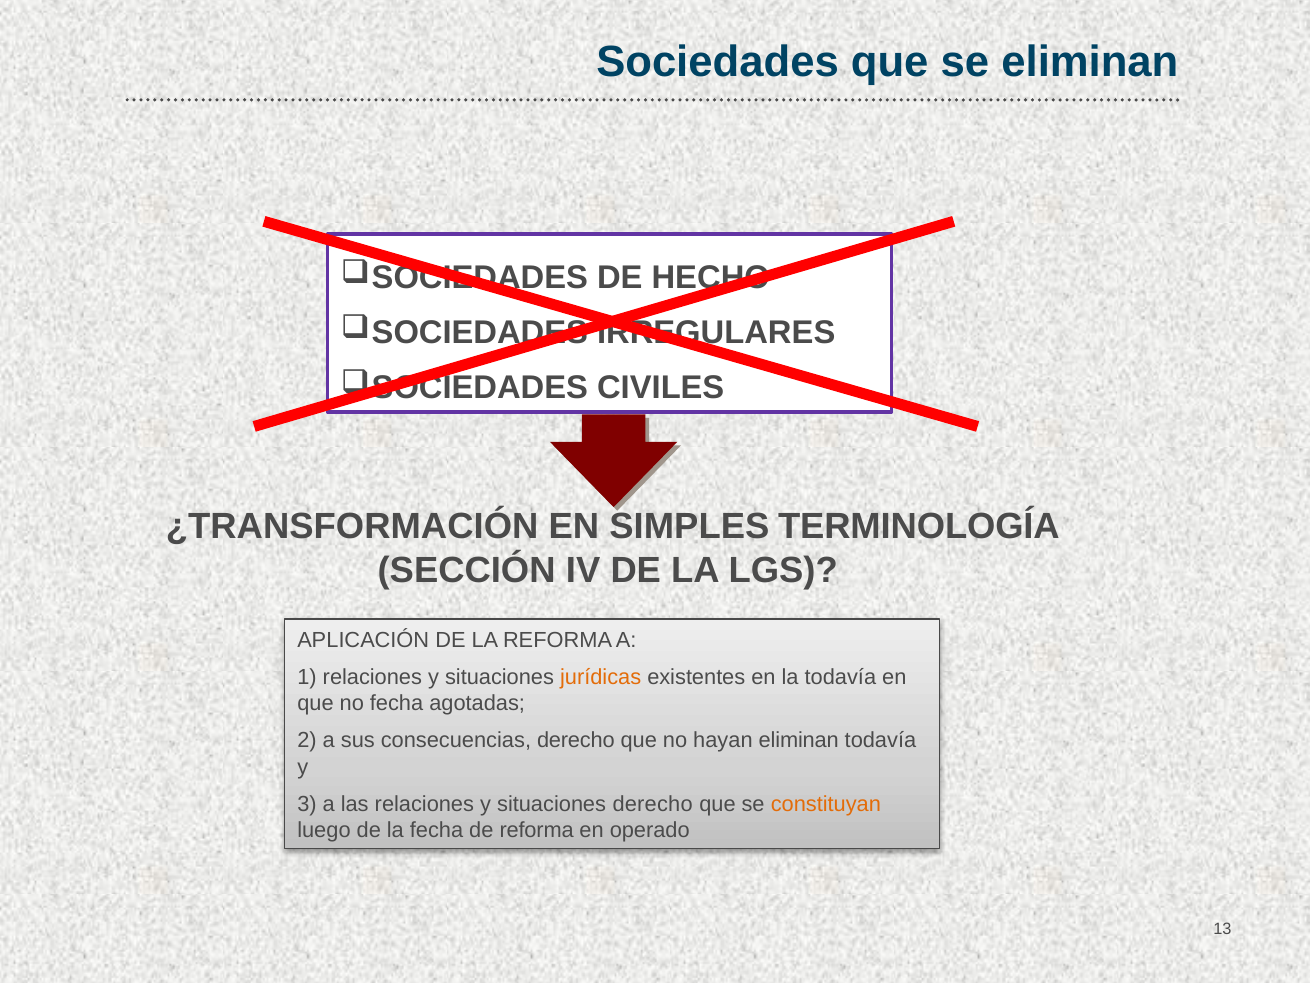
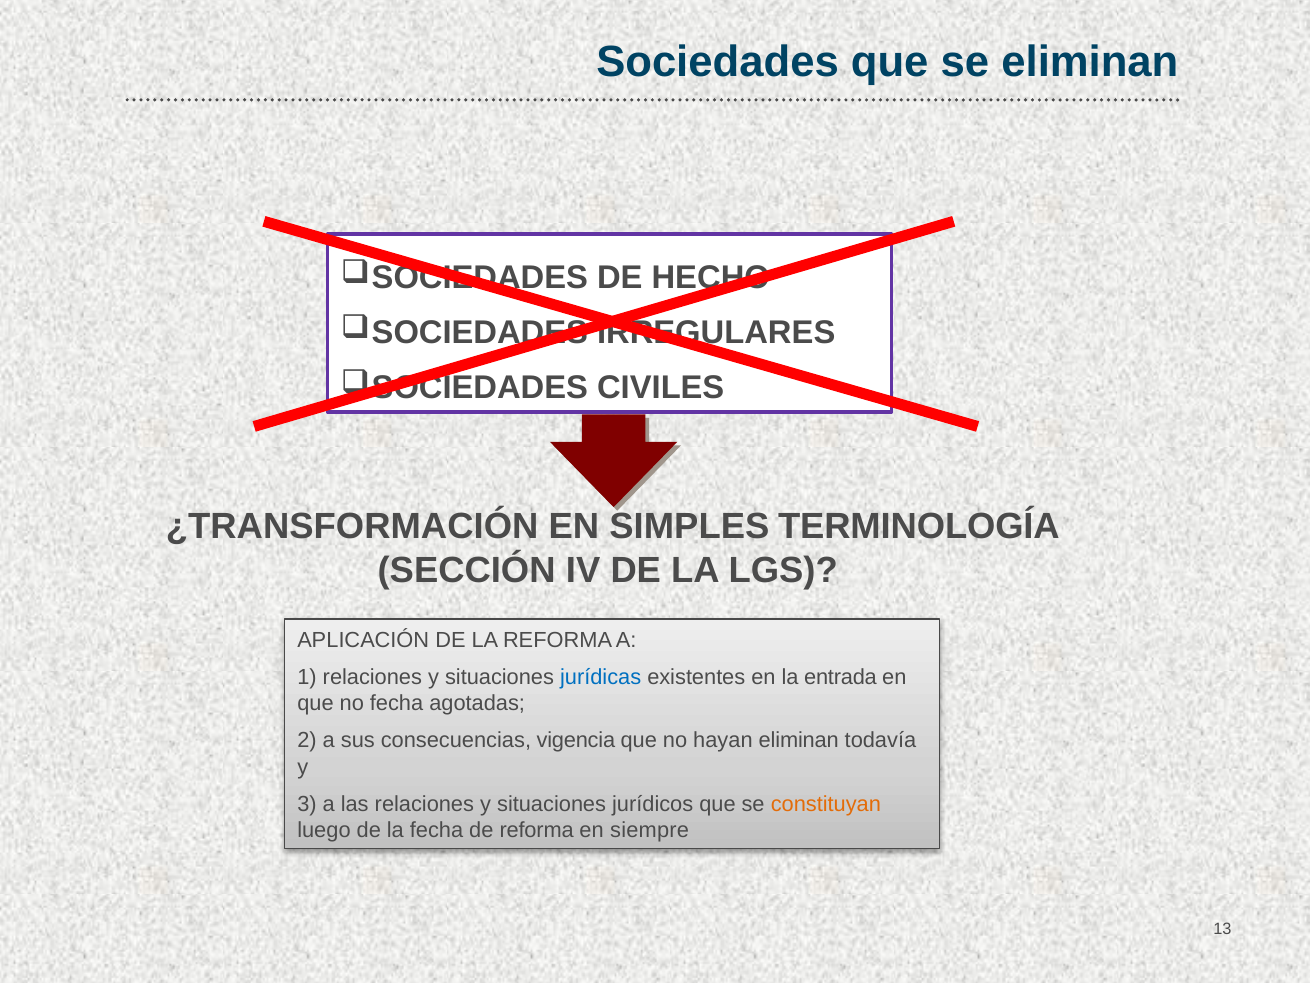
jurídicas colour: orange -> blue (601, 677)
la todavía: todavía -> entrada (840, 677)
consecuencias derecho: derecho -> vigencia (576, 740)
situaciones derecho: derecho -> jurídicos (653, 804)
operado: operado -> siempre (650, 830)
